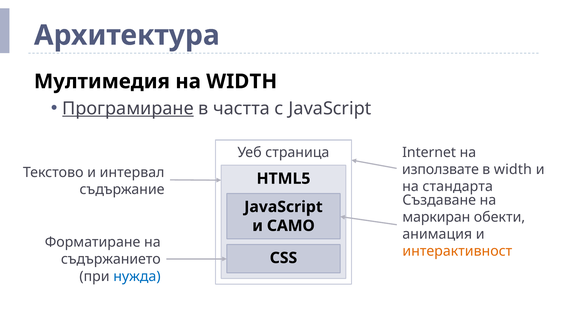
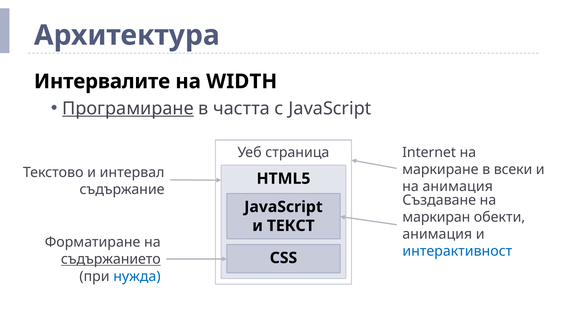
Мултимедия: Мултимедия -> Интервалите (102, 81)
използвате: използвате -> маркиране (440, 169)
в width: width -> всеки (513, 169)
на стандарта: стандарта -> анимация (458, 186)
САМО: САМО -> ТЕКСТ (291, 226)
интерактивност colour: orange -> blue (457, 251)
съдържанието underline: none -> present (111, 259)
